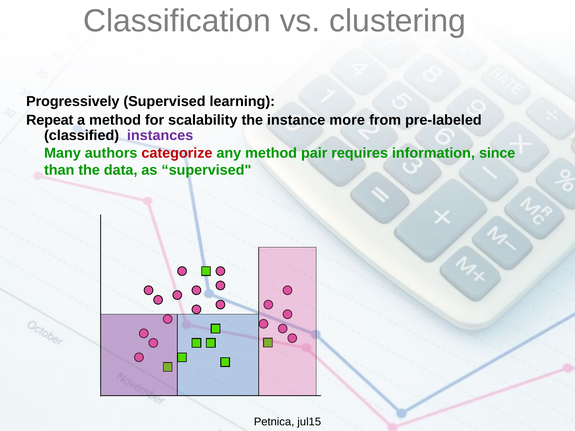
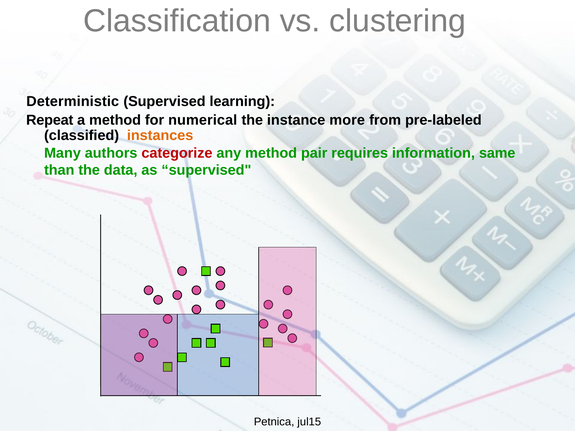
Progressively: Progressively -> Deterministic (73, 102)
scalability: scalability -> numerical (203, 120)
instances colour: purple -> orange (160, 136)
since: since -> same (497, 153)
